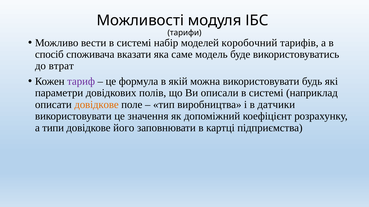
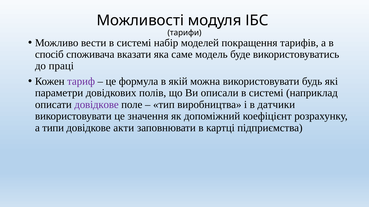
коробочний: коробочний -> покращення (249, 43)
втрат: втрат -> праці (61, 66)
довідкове colour: orange -> purple (97, 105)
його: його -> акти (124, 128)
